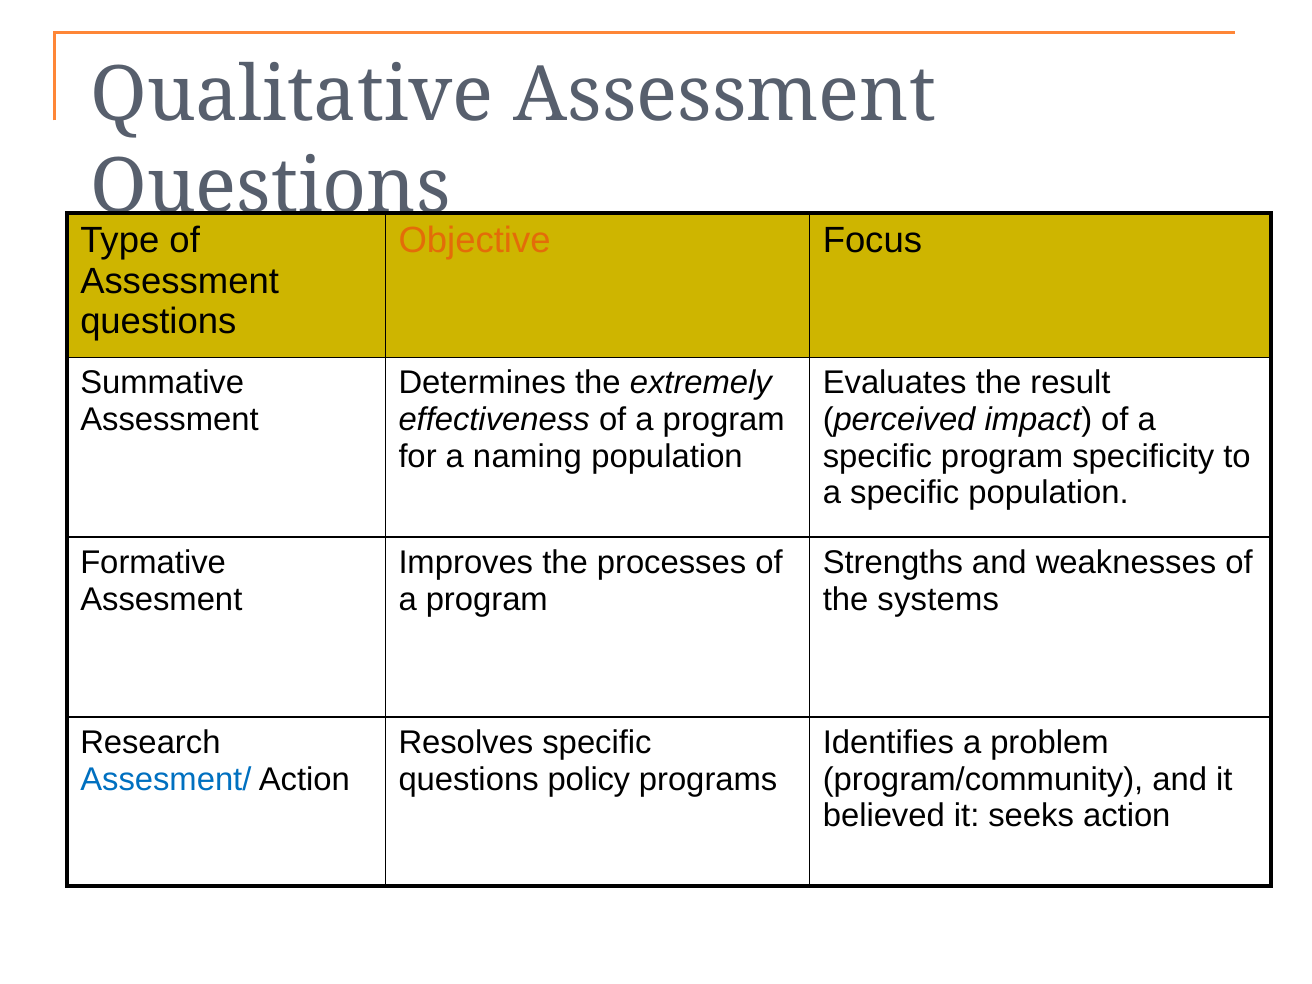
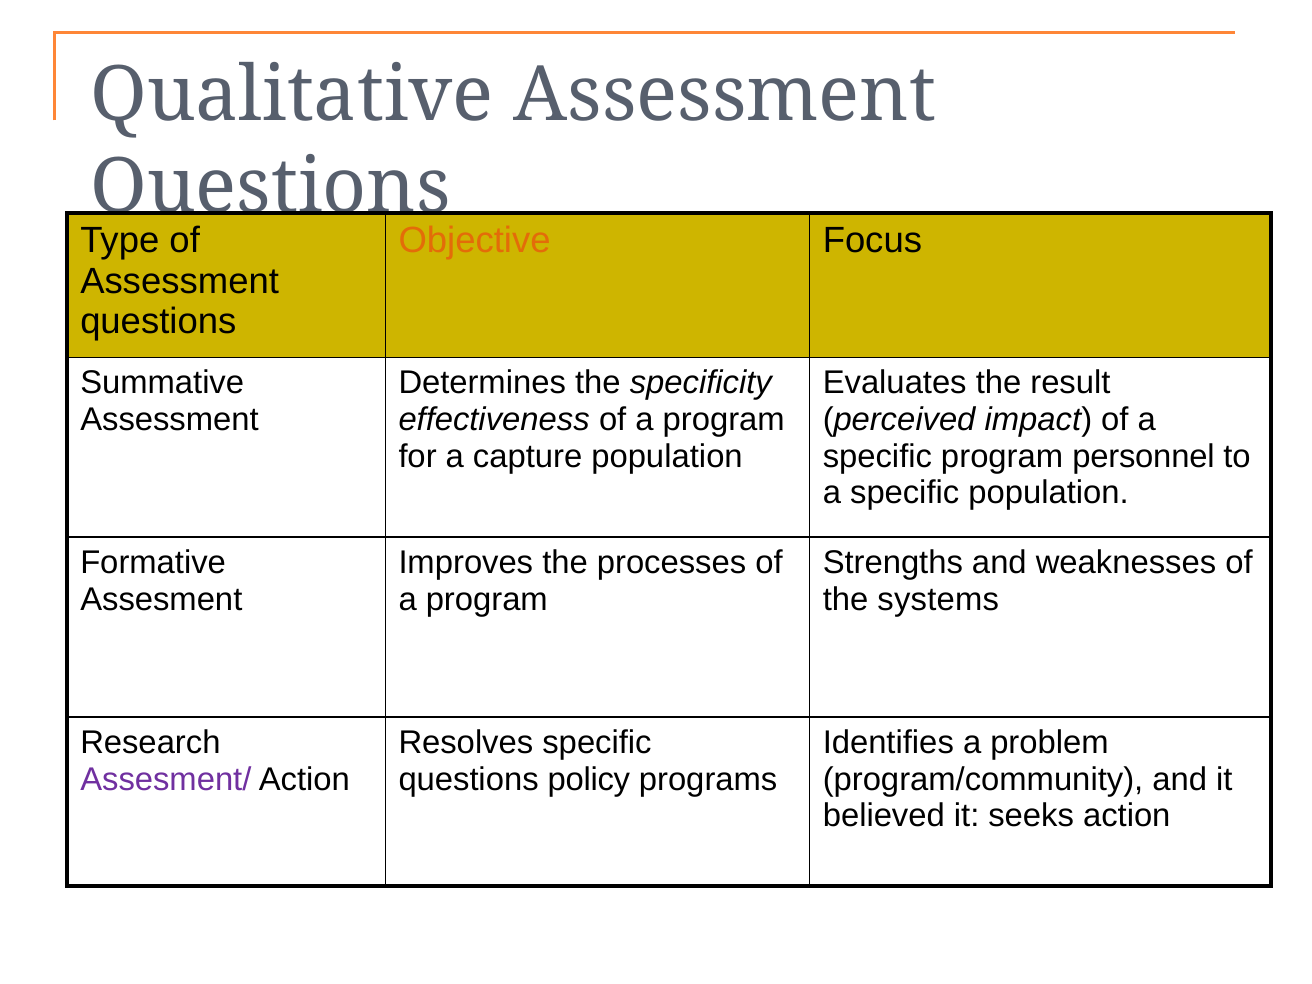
extremely: extremely -> specificity (701, 383)
naming: naming -> capture (528, 456)
specificity: specificity -> personnel (1143, 456)
Assesment/ colour: blue -> purple (166, 779)
